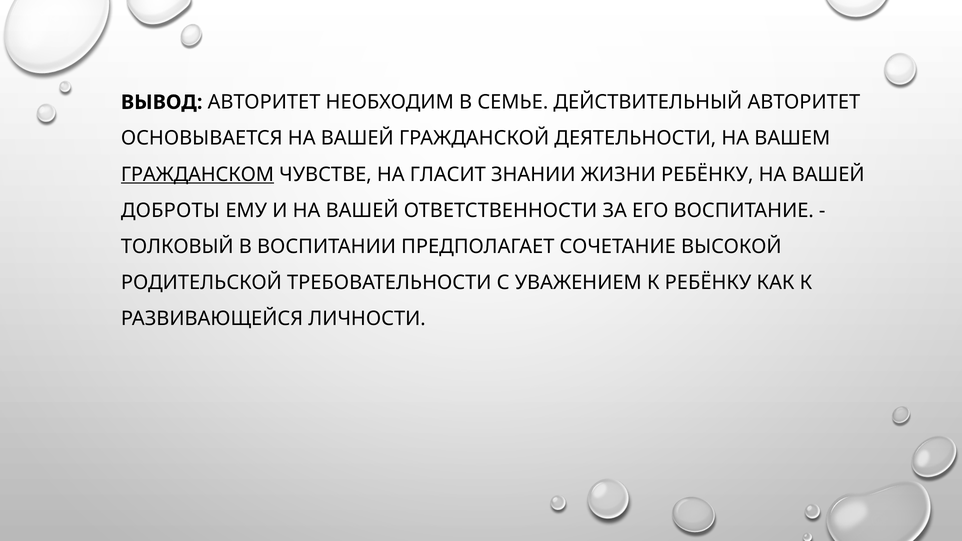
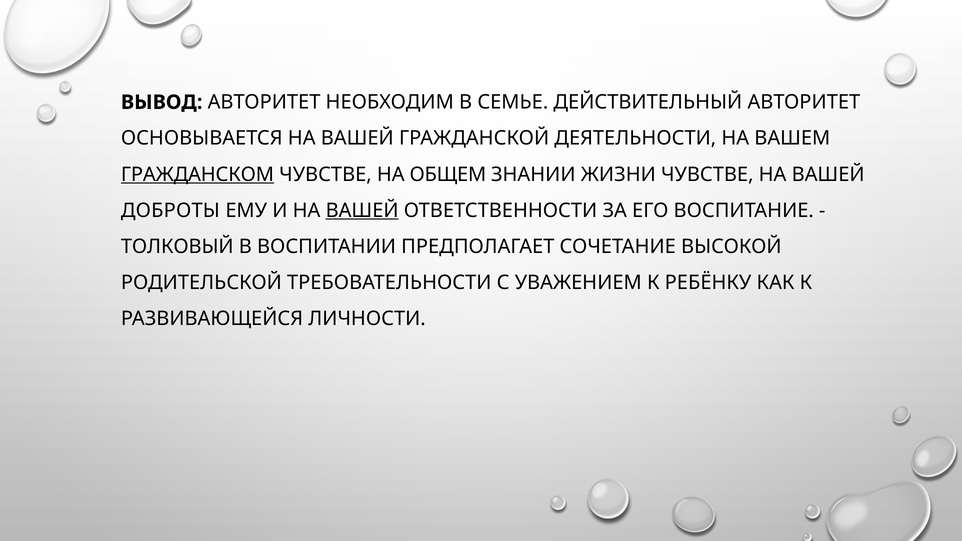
ГЛАСИТ: ГЛАСИТ -> ОБЩЕМ (448, 174)
ЖИЗНИ РЕБЁНКУ: РЕБЁНКУ -> ЧУВСТВЕ (707, 174)
ВАШЕЙ underline: none -> present (362, 211)
